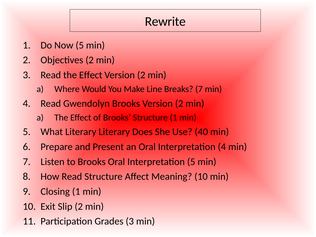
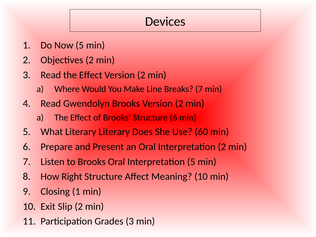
Rewrite: Rewrite -> Devices (165, 21)
Structure 1: 1 -> 6 (174, 117)
40: 40 -> 60 (201, 132)
Interpretation 4: 4 -> 2 (222, 147)
How Read: Read -> Right (72, 177)
